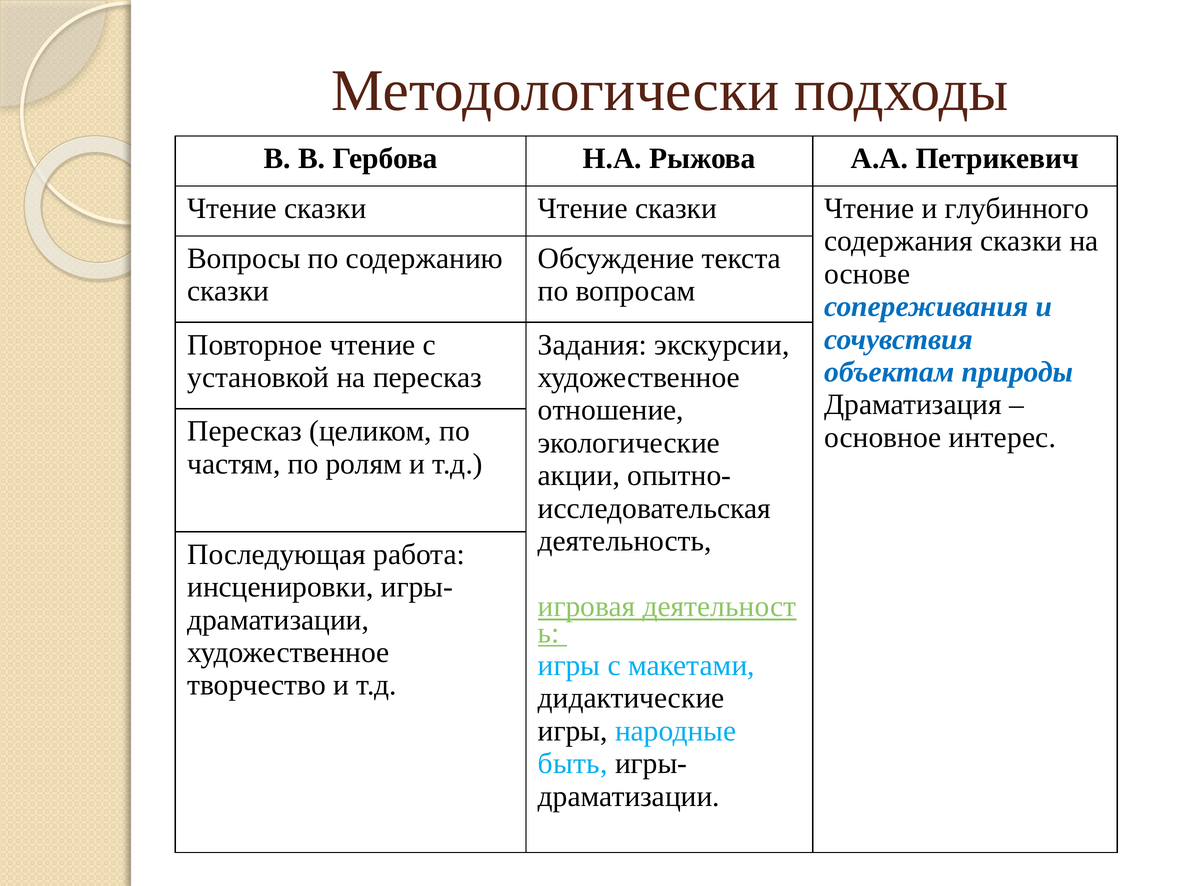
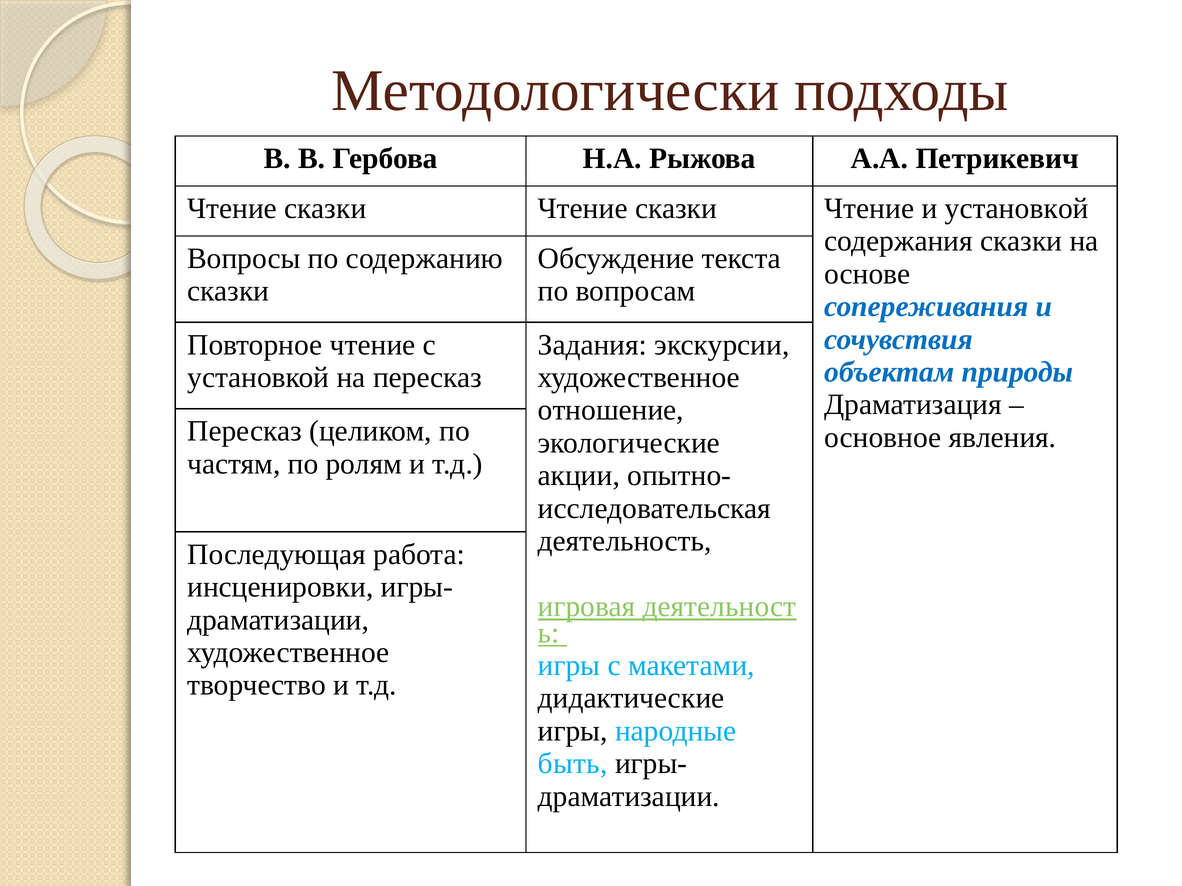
и глубинного: глубинного -> установкой (1017, 209)
интерес: интерес -> явления (1002, 438)
